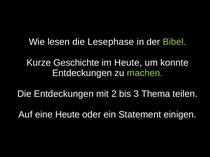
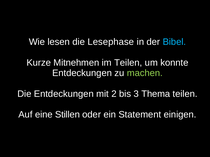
Bibel colour: light green -> light blue (174, 42)
Geschichte: Geschichte -> Mitnehmen (76, 63)
im Heute: Heute -> Teilen (128, 63)
eine Heute: Heute -> Stillen (67, 115)
